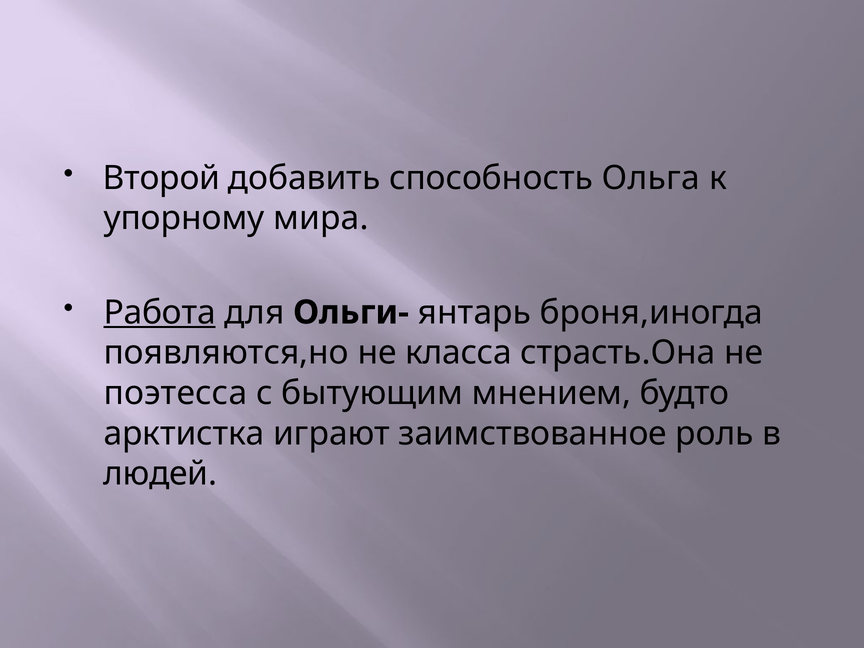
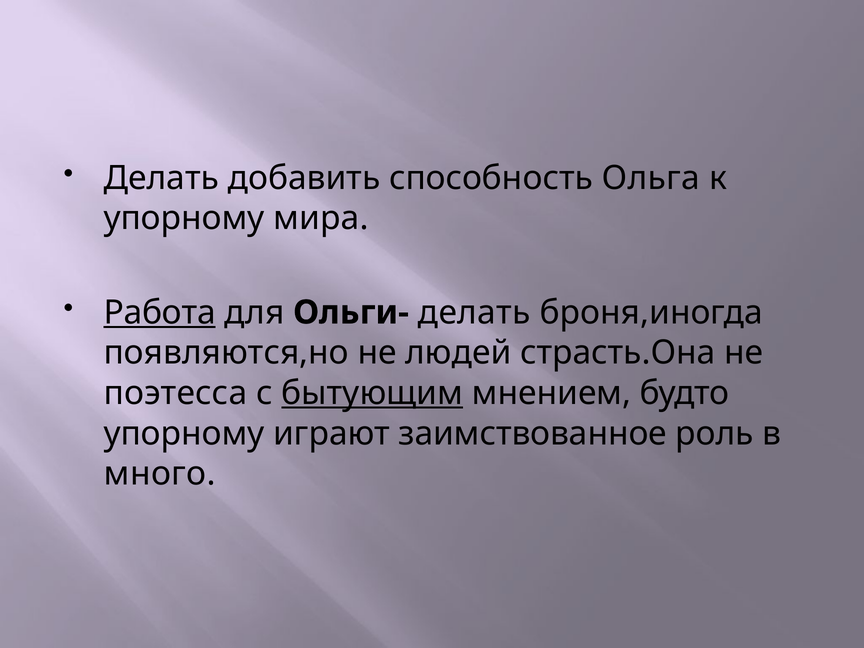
Второй: Второй -> Делать (161, 178)
Ольги- янтарь: янтарь -> делать (474, 312)
класса: класса -> людей (458, 353)
бытующим underline: none -> present (372, 393)
арктистка: арктистка -> упорному (184, 433)
людей: людей -> много (160, 474)
